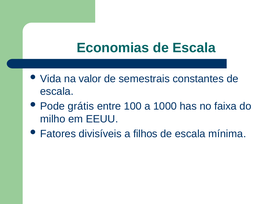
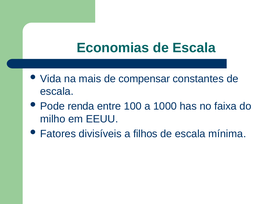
valor: valor -> mais (90, 79)
semestrais: semestrais -> compensar (144, 79)
grátis: grátis -> renda (81, 106)
